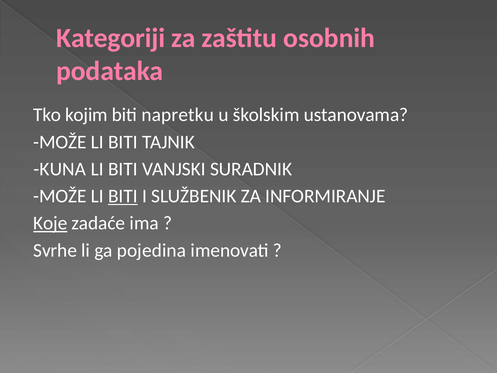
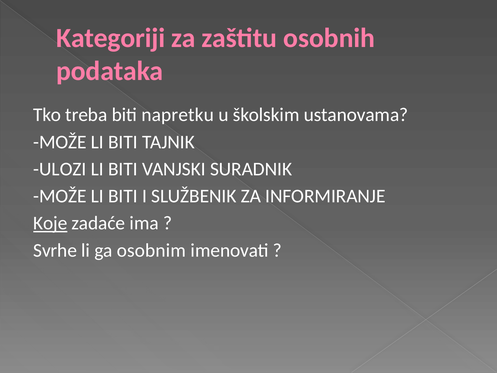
kojim: kojim -> treba (86, 115)
KUNA: KUNA -> ULOZI (60, 169)
BITI underline: present -> none (123, 196)
pojedina: pojedina -> osobnim (151, 250)
